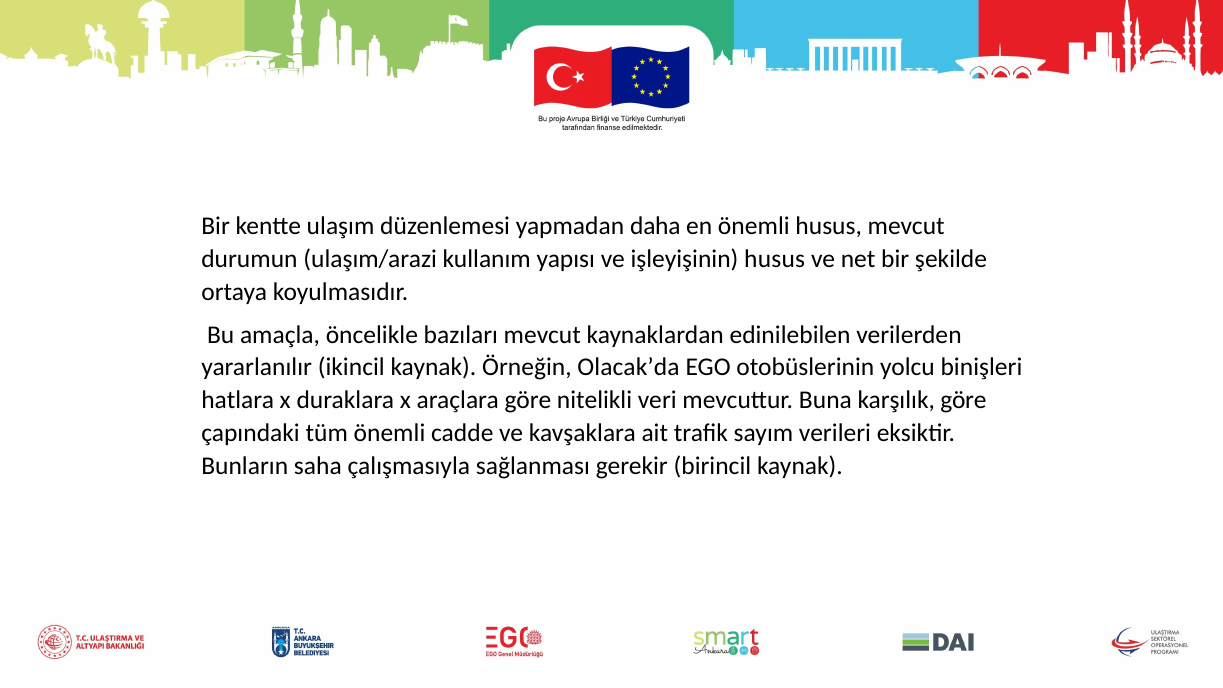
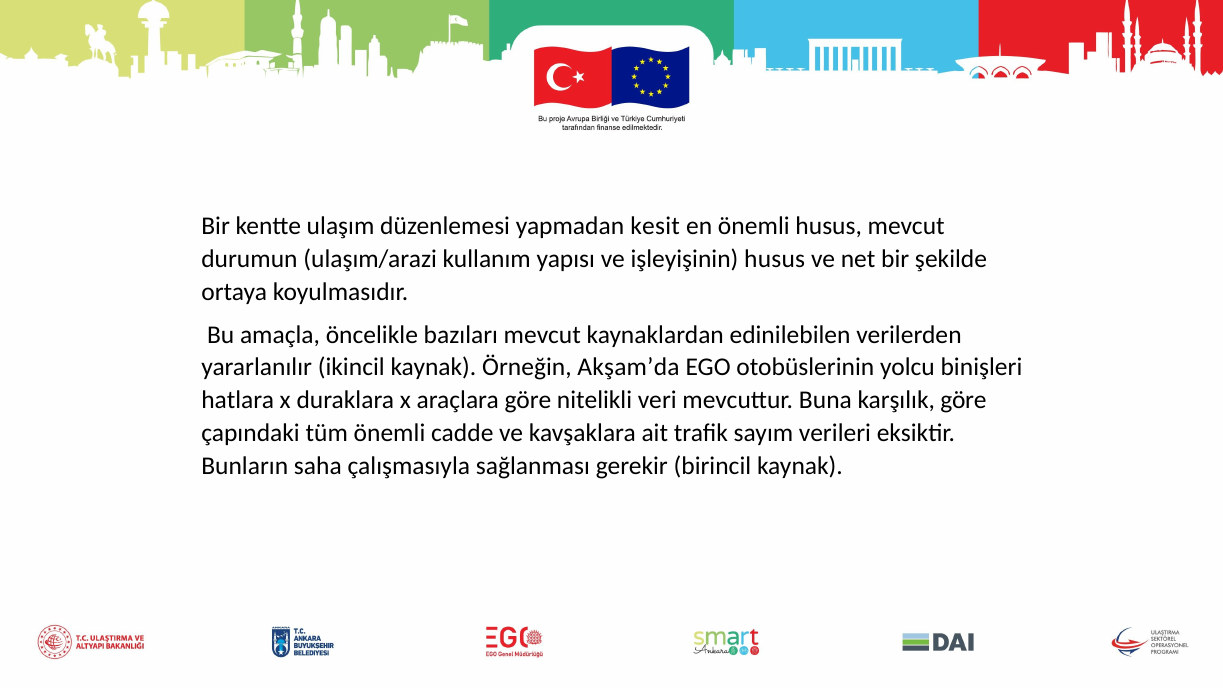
daha: daha -> kesit (655, 226)
Olacak’da: Olacak’da -> Akşam’da (628, 368)
